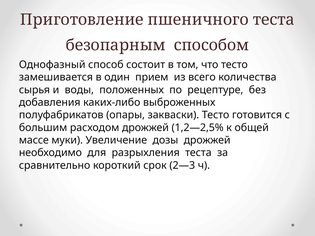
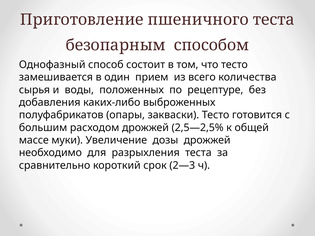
1,2—2,5%: 1,2—2,5% -> 2,5—2,5% (198, 128)
